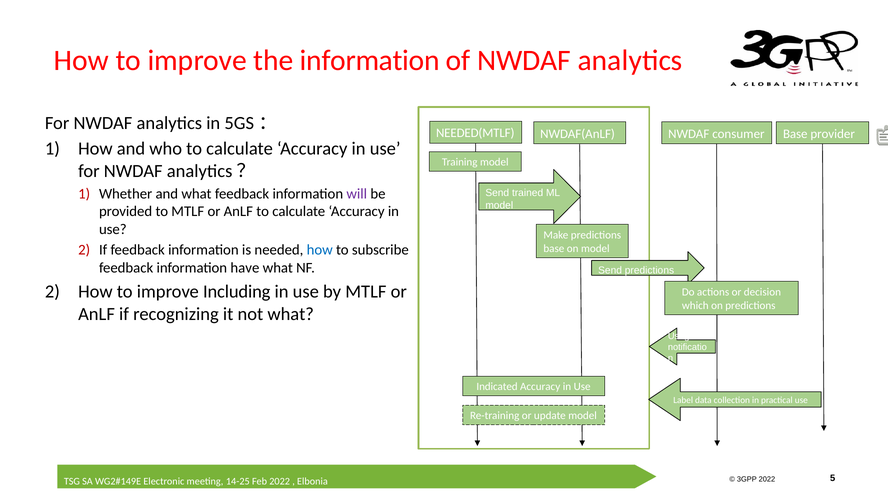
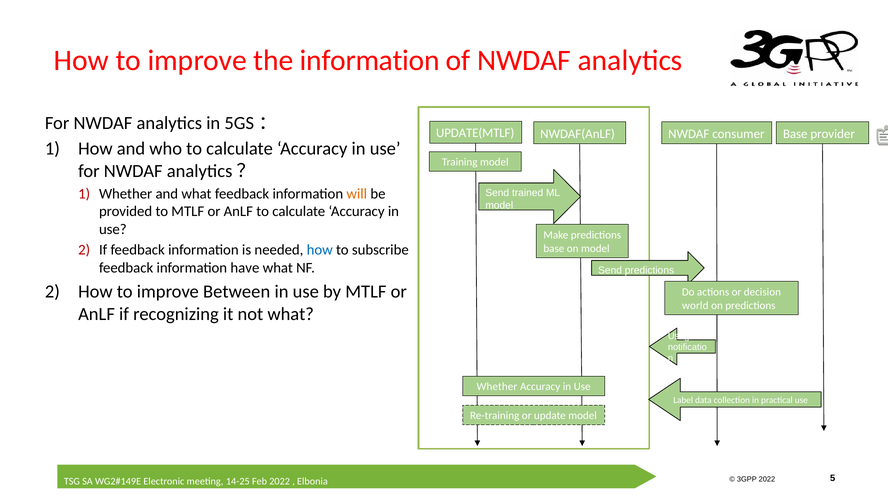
NEEDED(MTLF: NEEDED(MTLF -> UPDATE(MTLF (475, 133)
will colour: purple -> orange (357, 194)
Including: Including -> Between (237, 291)
which: which -> world (695, 305)
Indicated: Indicated -> Whether (497, 386)
